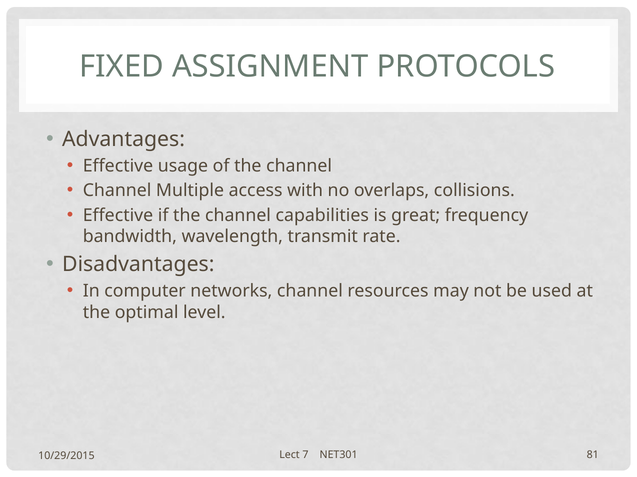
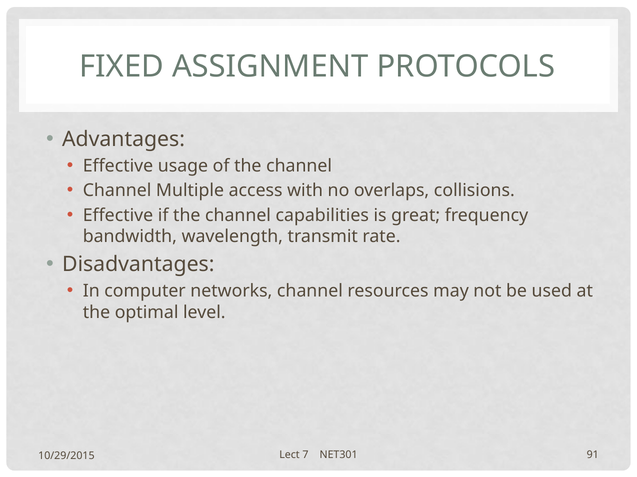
81: 81 -> 91 (593, 455)
